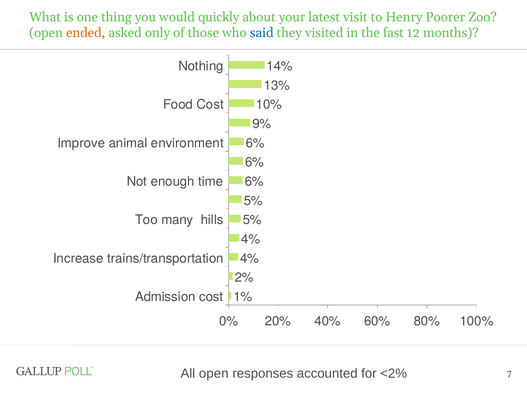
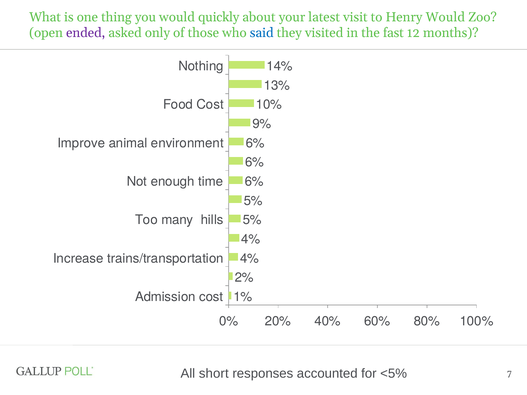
Henry Poorer: Poorer -> Would (445, 17)
ended colour: orange -> purple (86, 33)
All open: open -> short (214, 374)
<2%: <2% -> <5% (394, 374)
